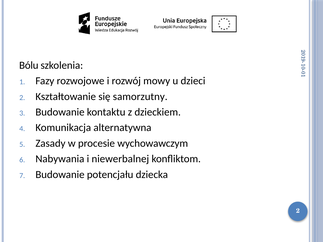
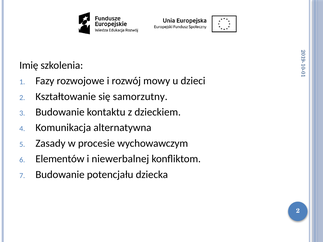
Bólu: Bólu -> Imię (29, 65)
Nabywania: Nabywania -> Elementów (60, 159)
